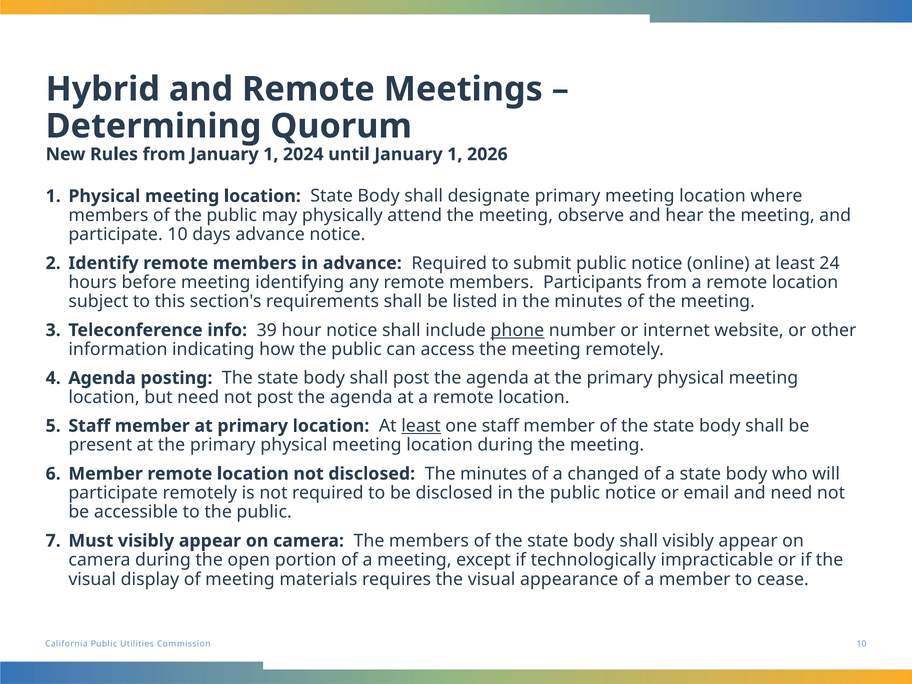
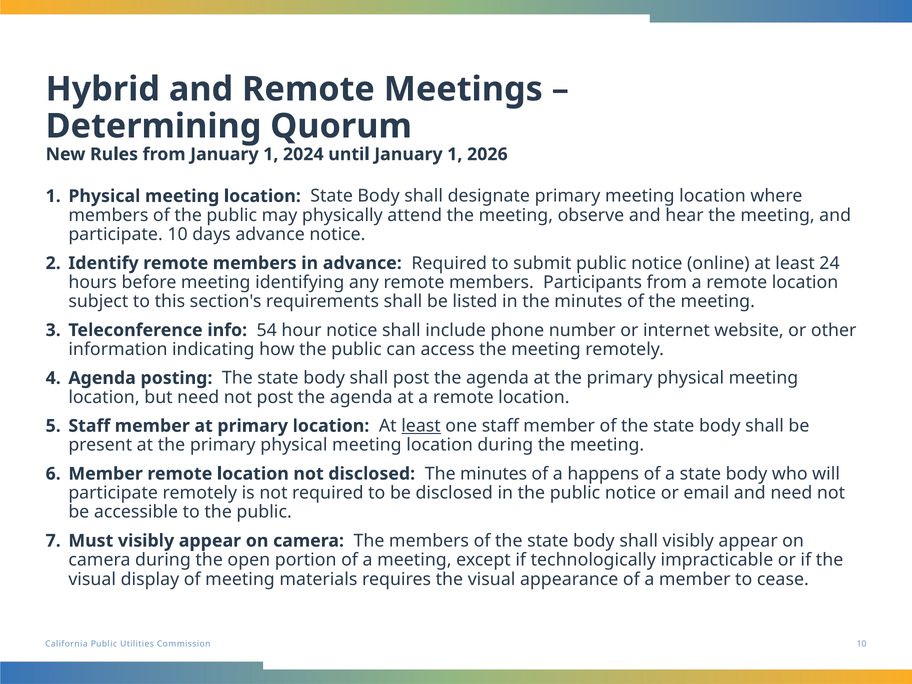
39: 39 -> 54 (267, 330)
phone underline: present -> none (517, 330)
changed: changed -> happens (603, 474)
